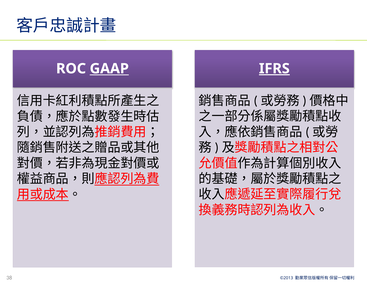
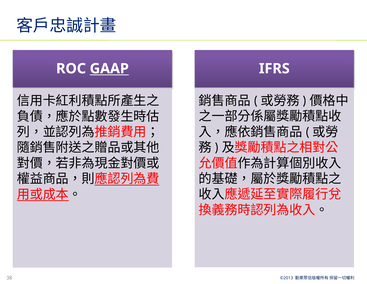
IFRS underline: present -> none (274, 69)
